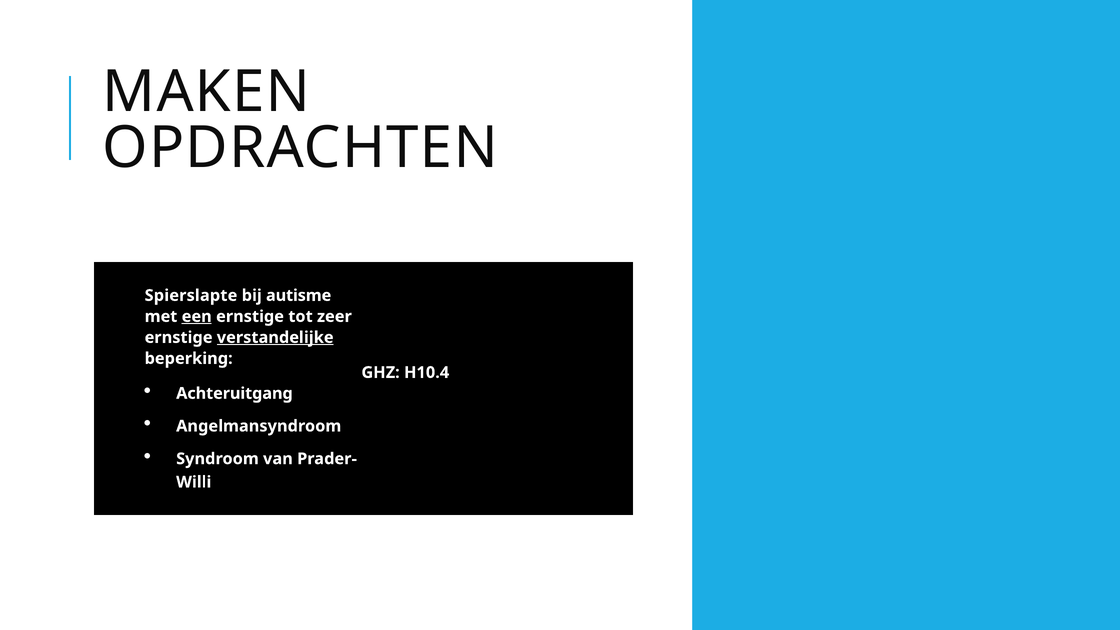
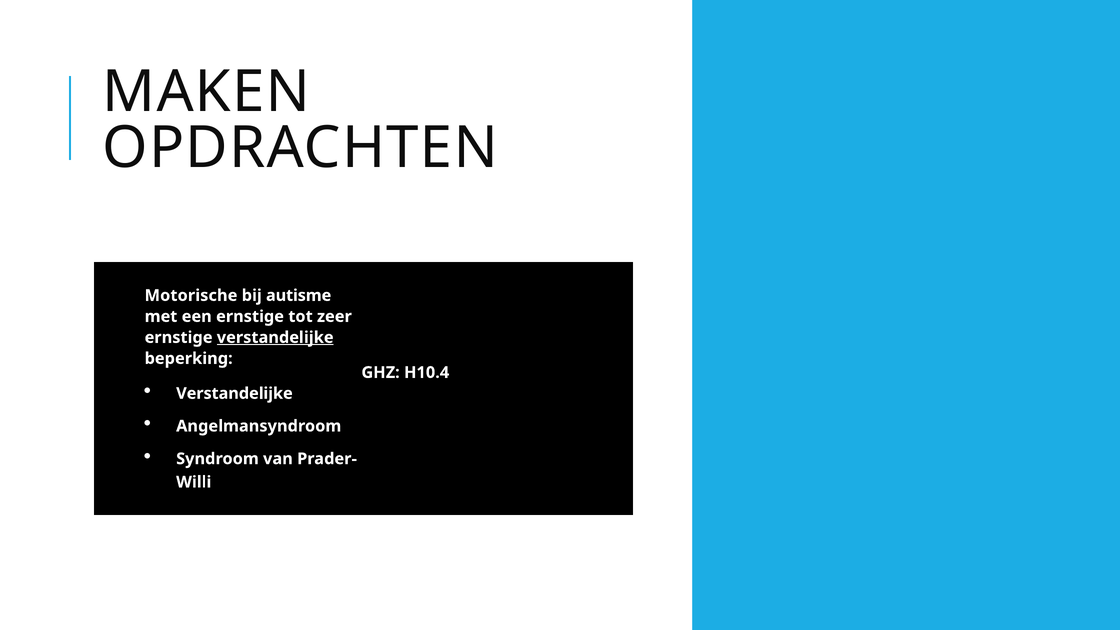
Spierslapte: Spierslapte -> Motorische (191, 295)
een underline: present -> none (197, 316)
Achteruitgang: Achteruitgang -> Verstandelijke (234, 393)
